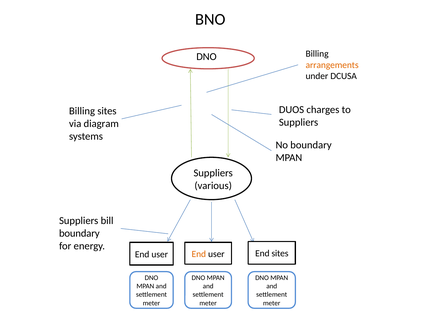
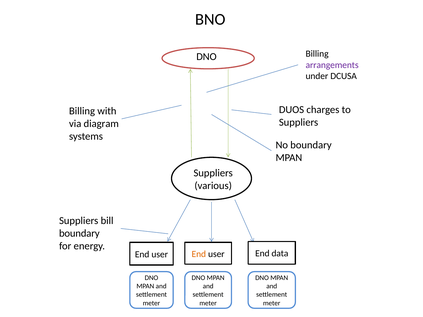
arrangements colour: orange -> purple (332, 65)
Billing sites: sites -> with (107, 111)
End sites: sites -> data (280, 254)
